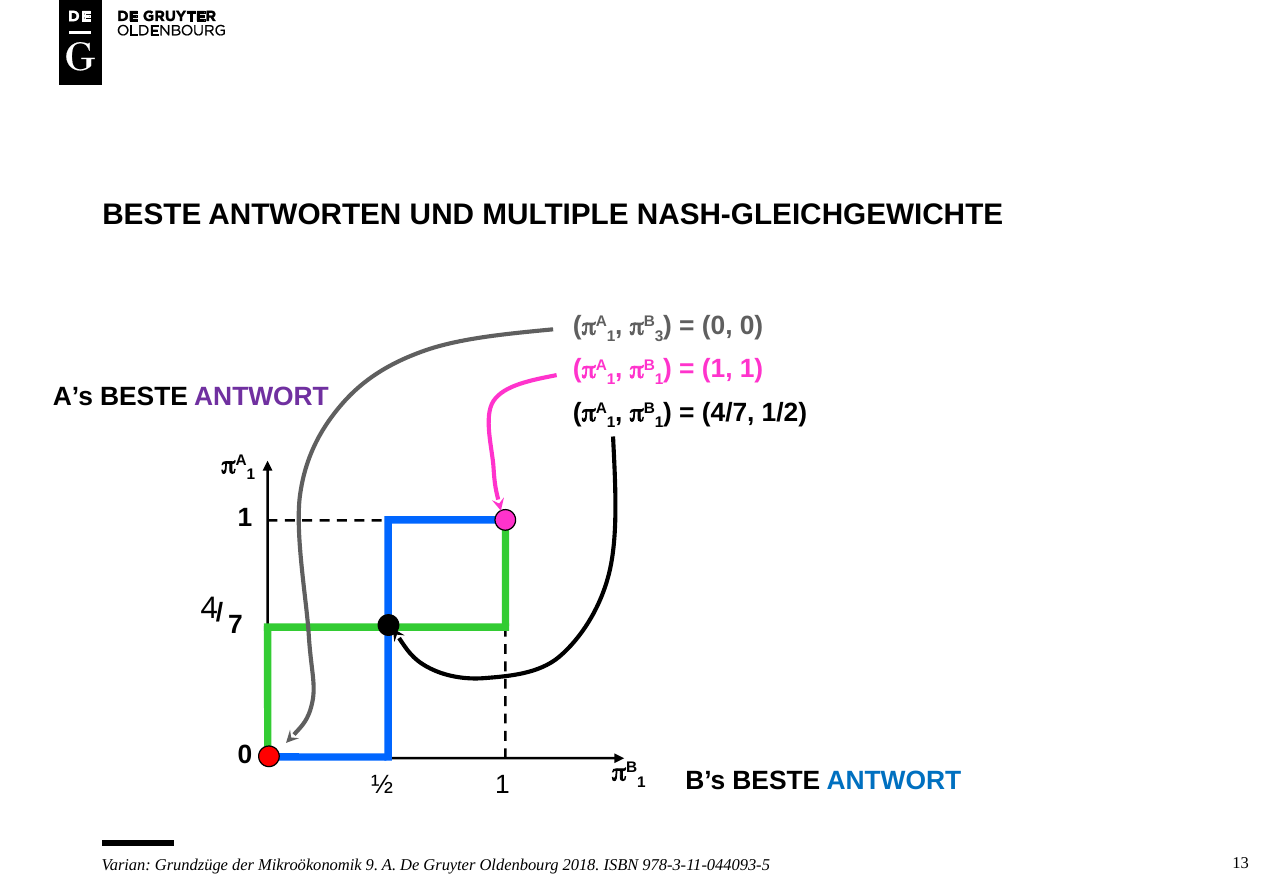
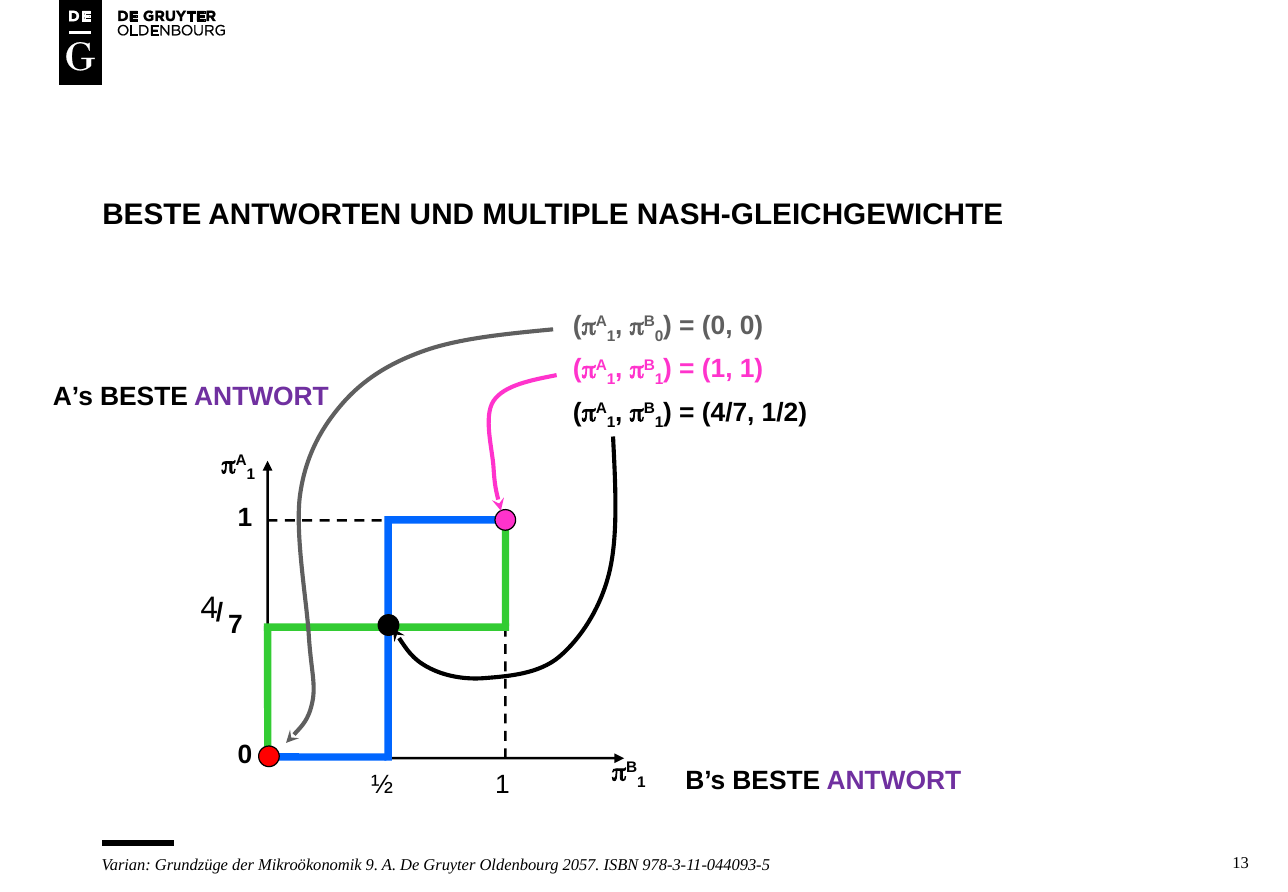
3: 3 -> 0 (659, 336)
ANTWORT colour: blue -> purple (894, 780)
2018: 2018 -> 2057 (581, 865)
